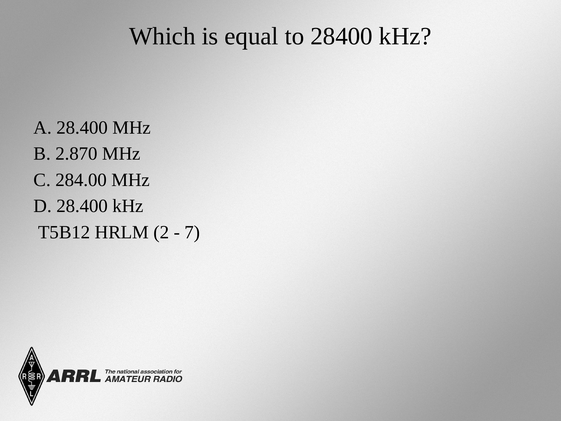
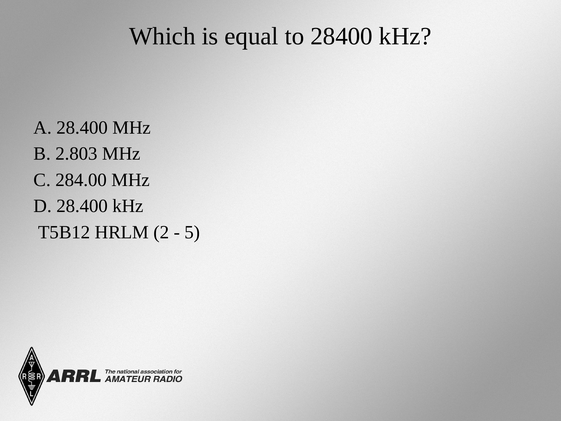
2.870: 2.870 -> 2.803 (76, 154)
7: 7 -> 5 (192, 232)
